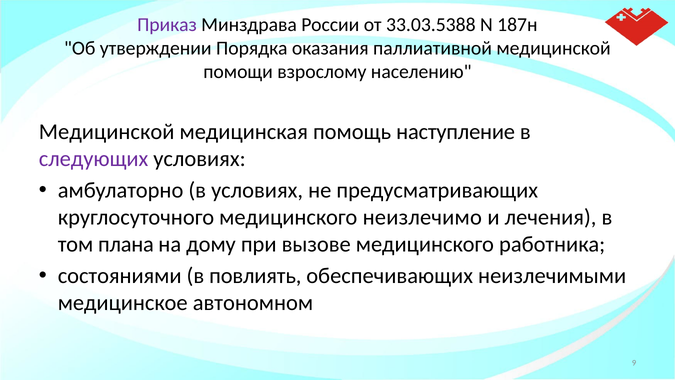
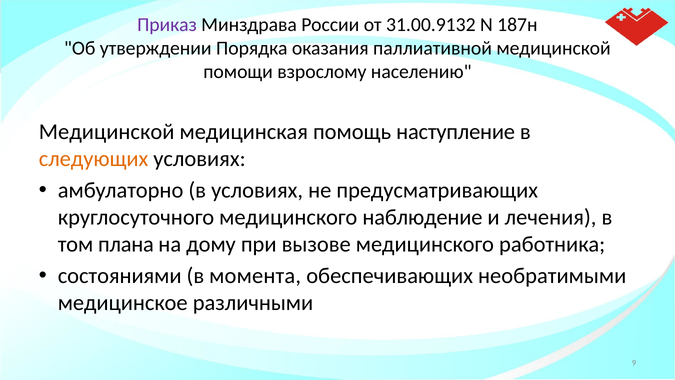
33.03.5388: 33.03.5388 -> 31.00.9132 (431, 25)
следующих colour: purple -> orange (94, 159)
неизлечимо: неизлечимо -> наблюдение (422, 217)
повлиять: повлиять -> момента (255, 276)
неизлечимыми: неизлечимыми -> необратимыми (552, 276)
автономном: автономном -> различными (253, 303)
